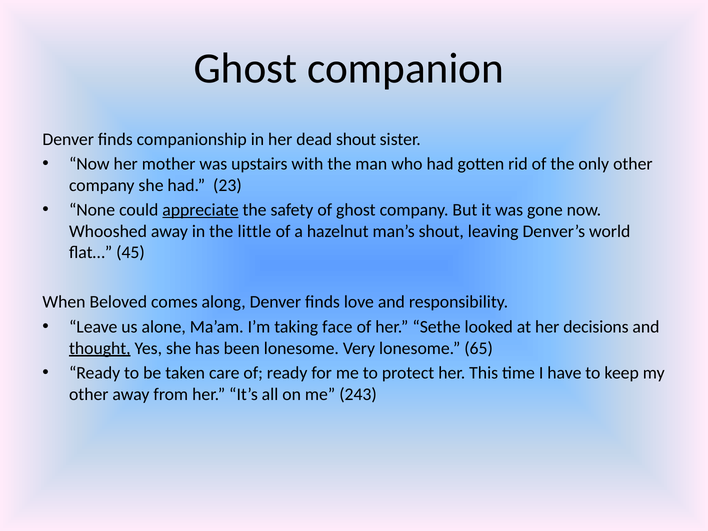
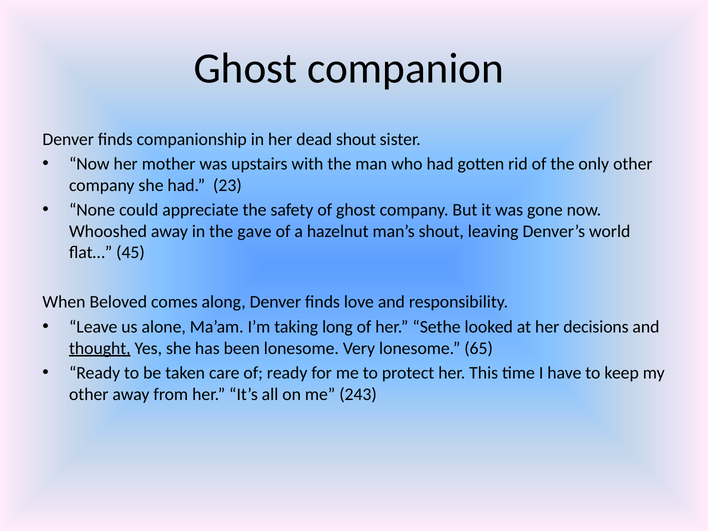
appreciate underline: present -> none (200, 210)
little: little -> gave (254, 231)
face: face -> long (337, 327)
